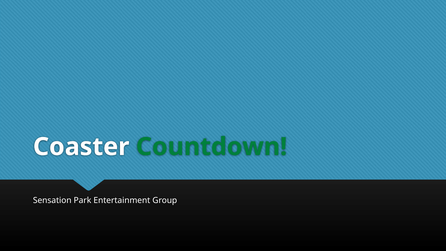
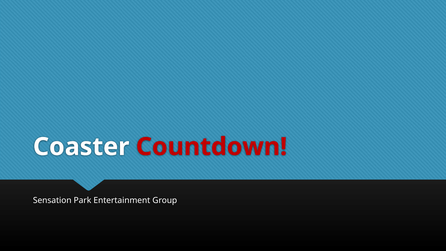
Countdown colour: green -> red (212, 147)
